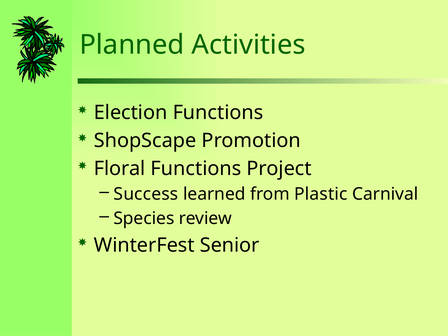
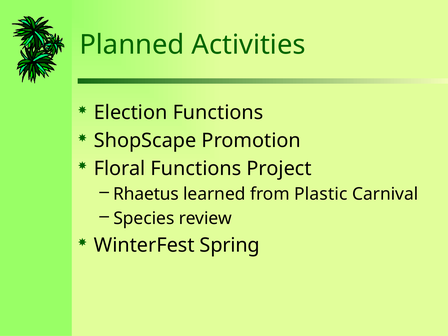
Success: Success -> Rhaetus (146, 194)
Senior: Senior -> Spring (230, 245)
